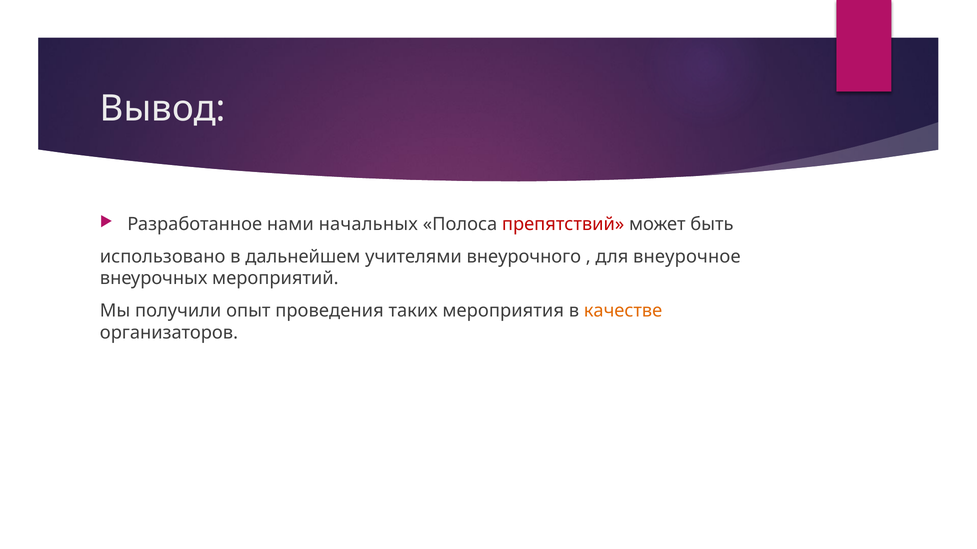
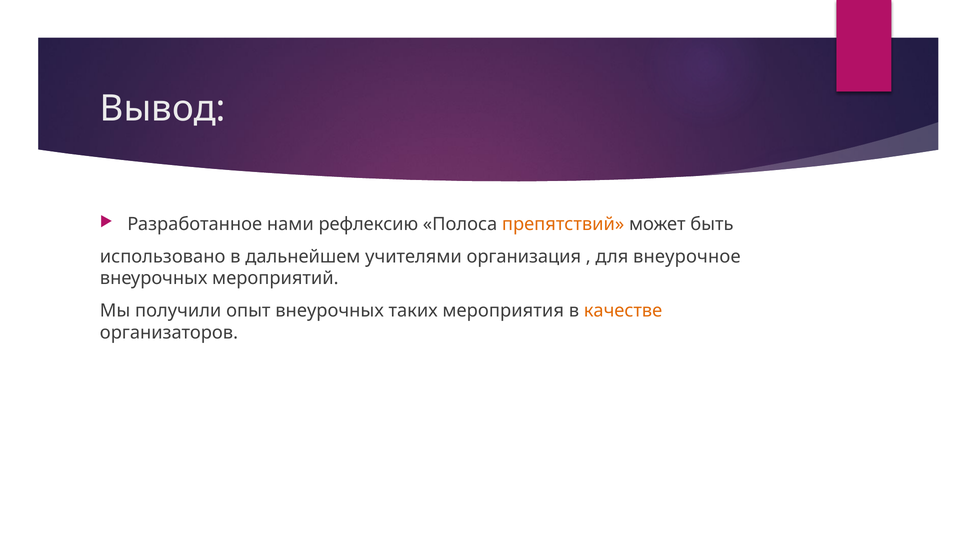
начальных: начальных -> рефлексию (368, 225)
препятствий colour: red -> orange (563, 225)
внеурочного: внеурочного -> организация (524, 257)
опыт проведения: проведения -> внеурочных (330, 311)
